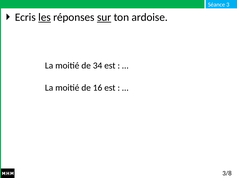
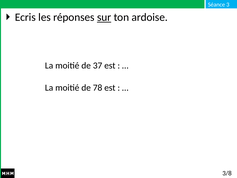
les underline: present -> none (45, 17)
34: 34 -> 37 (98, 65)
16: 16 -> 78 (98, 88)
